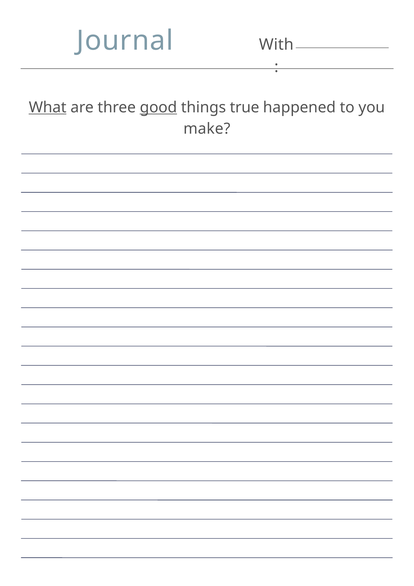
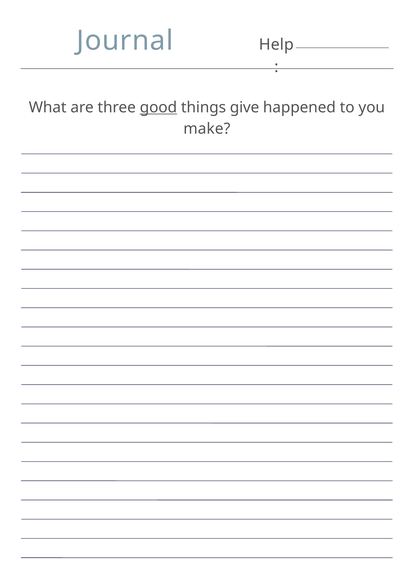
With: With -> Help (276, 45)
What underline: present -> none (48, 107)
true: true -> give (245, 107)
